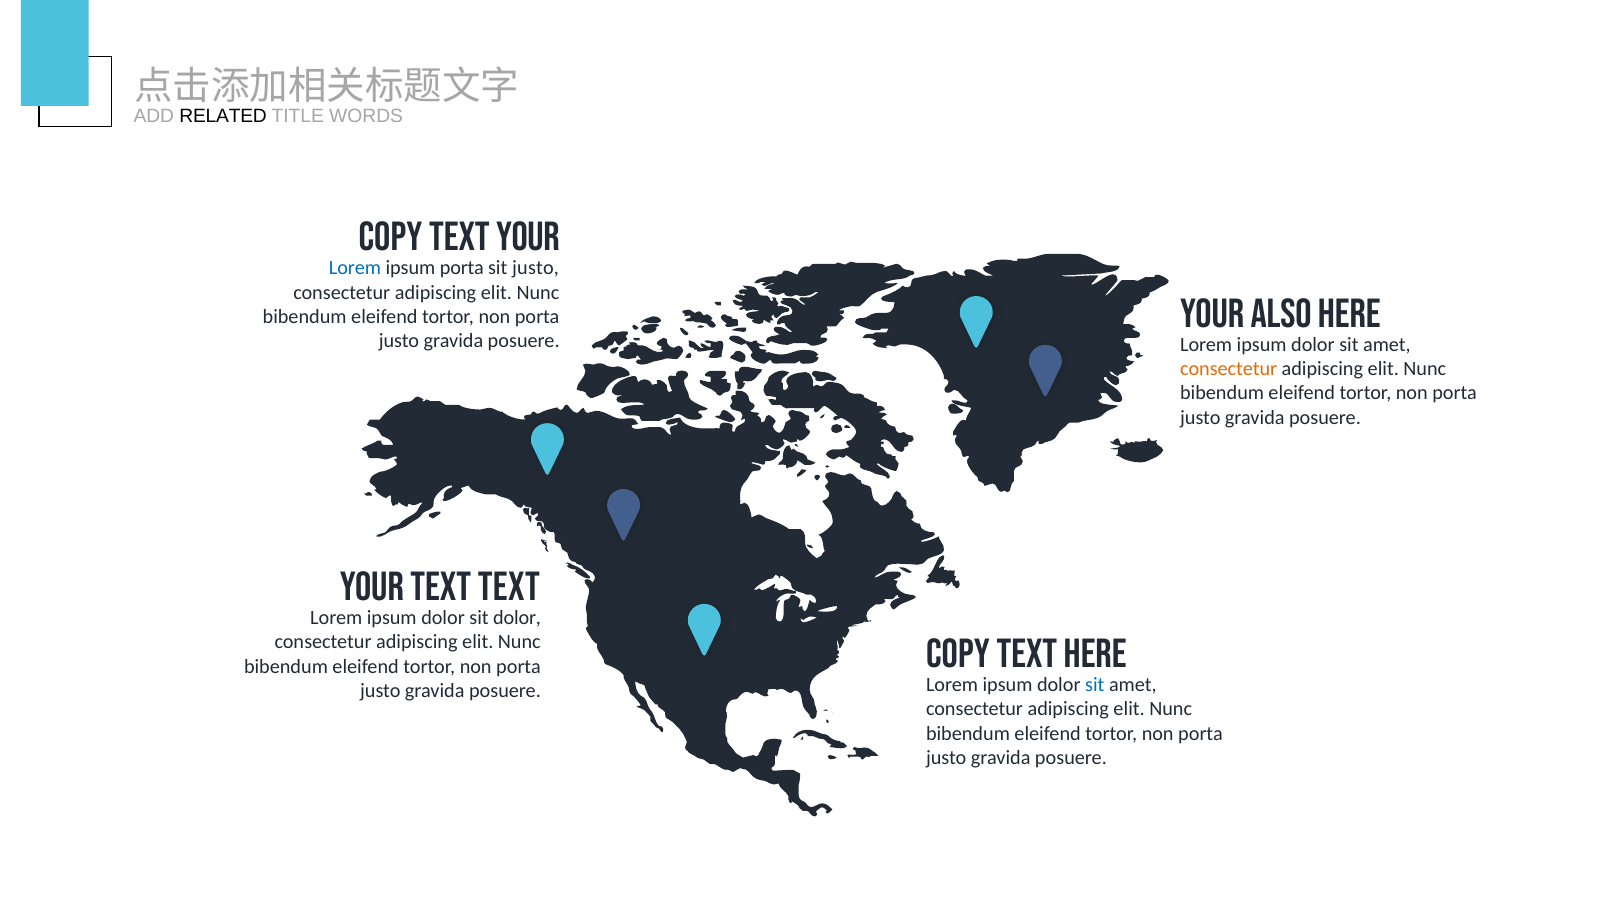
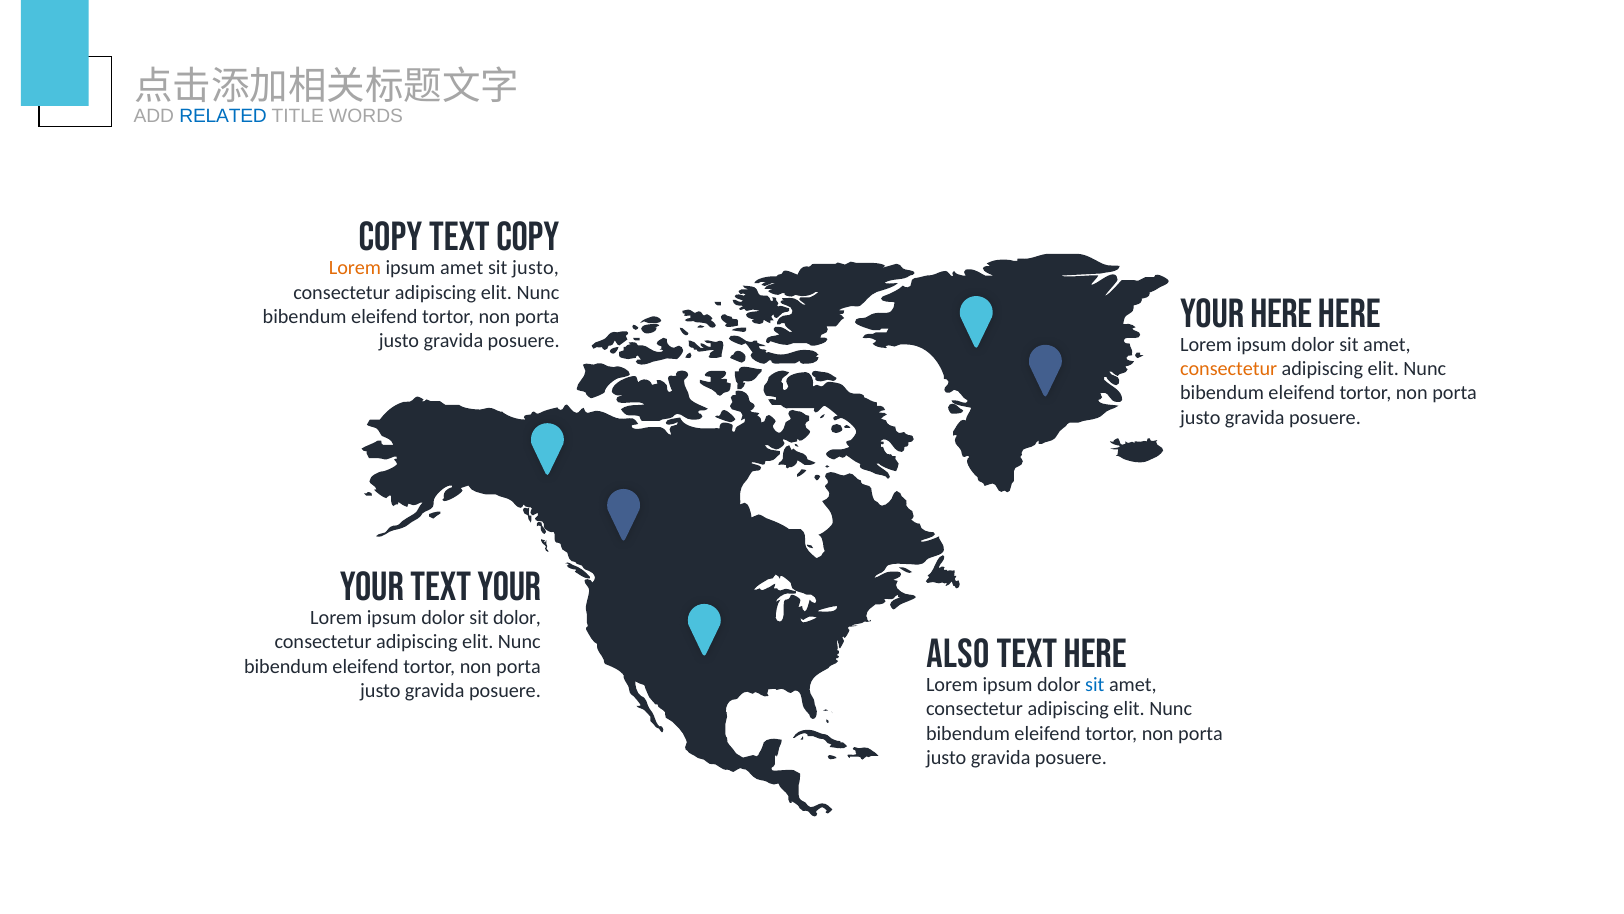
RELATED colour: black -> blue (223, 116)
text your: your -> copy (528, 237)
Lorem colour: blue -> orange (355, 268)
ipsum porta: porta -> amet (462, 268)
Your also: also -> here (1281, 313)
text text: text -> your (509, 587)
Copy: Copy -> Also (958, 654)
